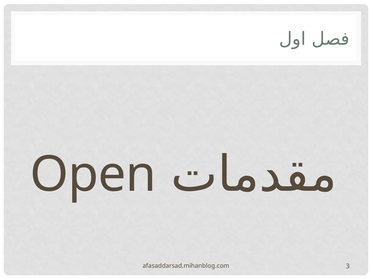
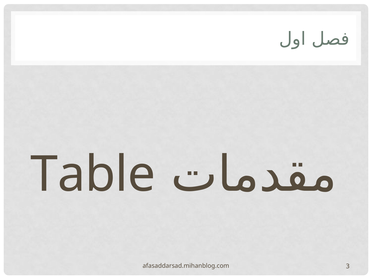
Open: Open -> Table (93, 175)
